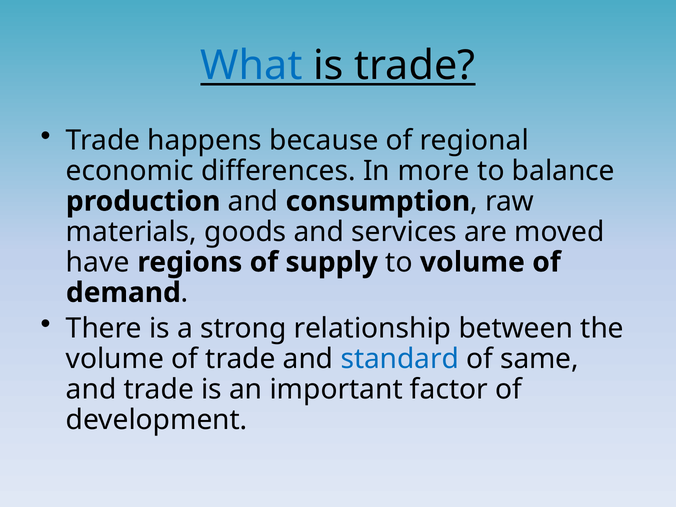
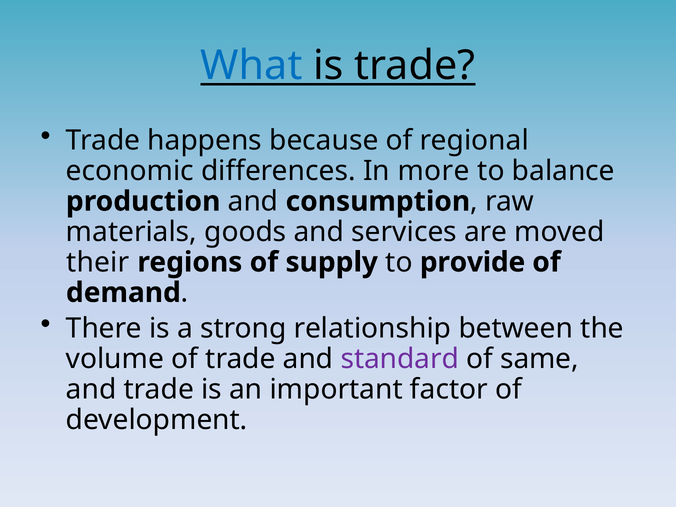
have: have -> their (98, 262)
to volume: volume -> provide (473, 262)
standard colour: blue -> purple (400, 359)
